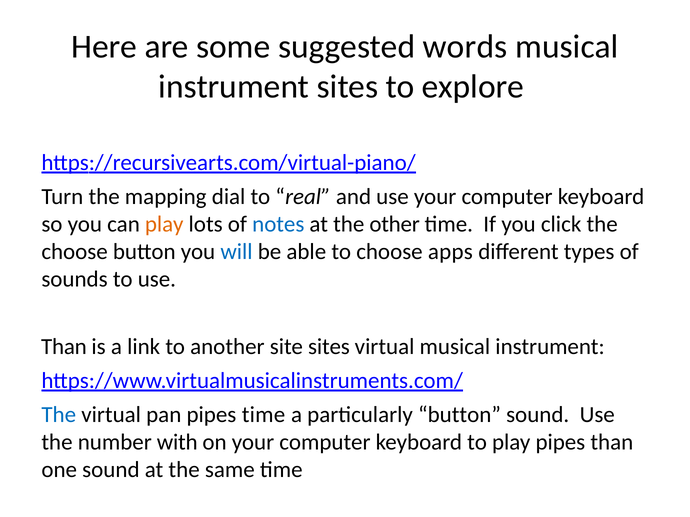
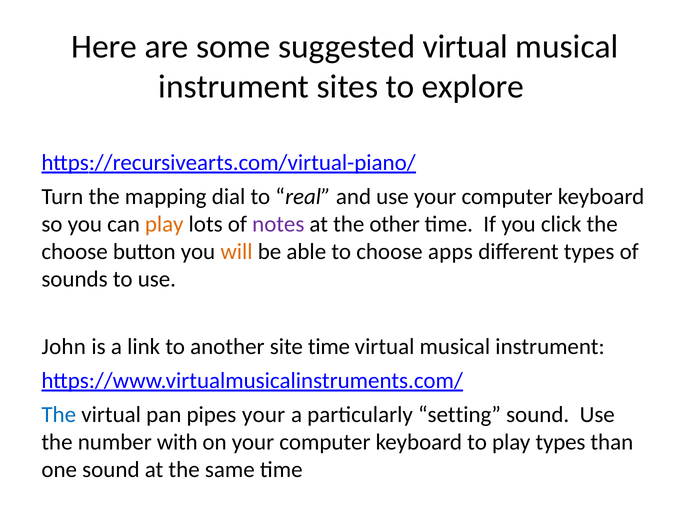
suggested words: words -> virtual (465, 47)
notes colour: blue -> purple (278, 224)
will colour: blue -> orange (236, 252)
Than: Than -> John (64, 347)
site sites: sites -> time (329, 347)
pipes time: time -> your (264, 415)
particularly button: button -> setting (460, 415)
play pipes: pipes -> types (560, 443)
